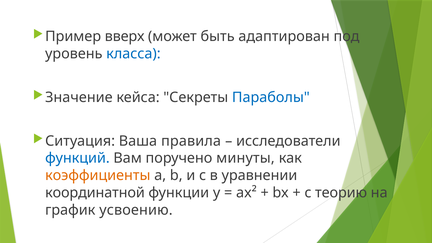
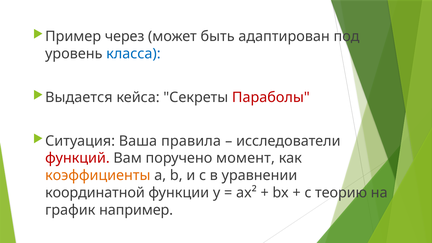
вверх: вверх -> через (125, 37)
Значение: Значение -> Выдается (79, 97)
Параболы colour: blue -> red (271, 97)
функций colour: blue -> red (77, 158)
минуты: минуты -> момент (245, 158)
усвоению: усвоению -> например (136, 210)
